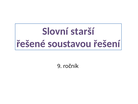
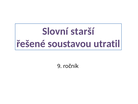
řešení: řešení -> utratil (107, 44)
